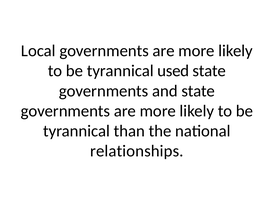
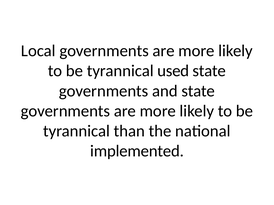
relationships: relationships -> implemented (137, 151)
